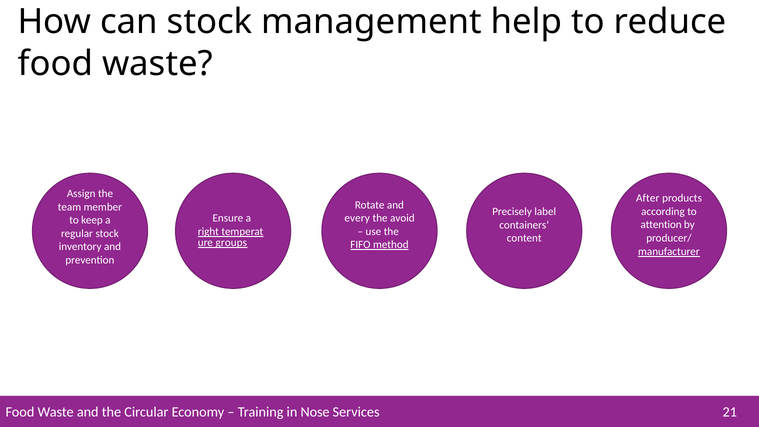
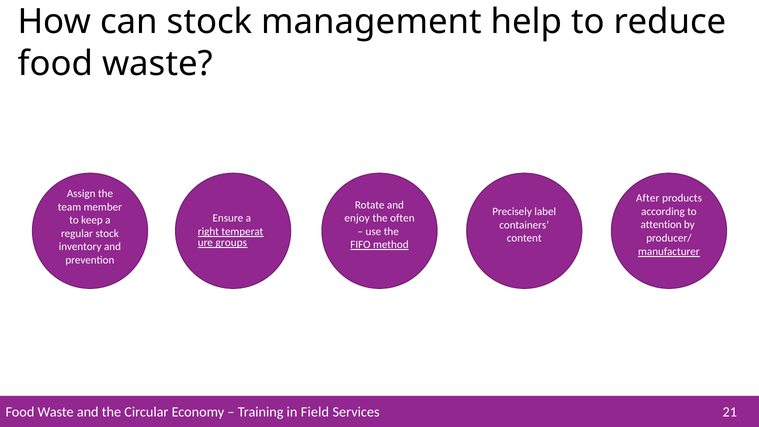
every: every -> enjoy (357, 218)
avoid: avoid -> often (402, 218)
Nose: Nose -> Field (315, 412)
